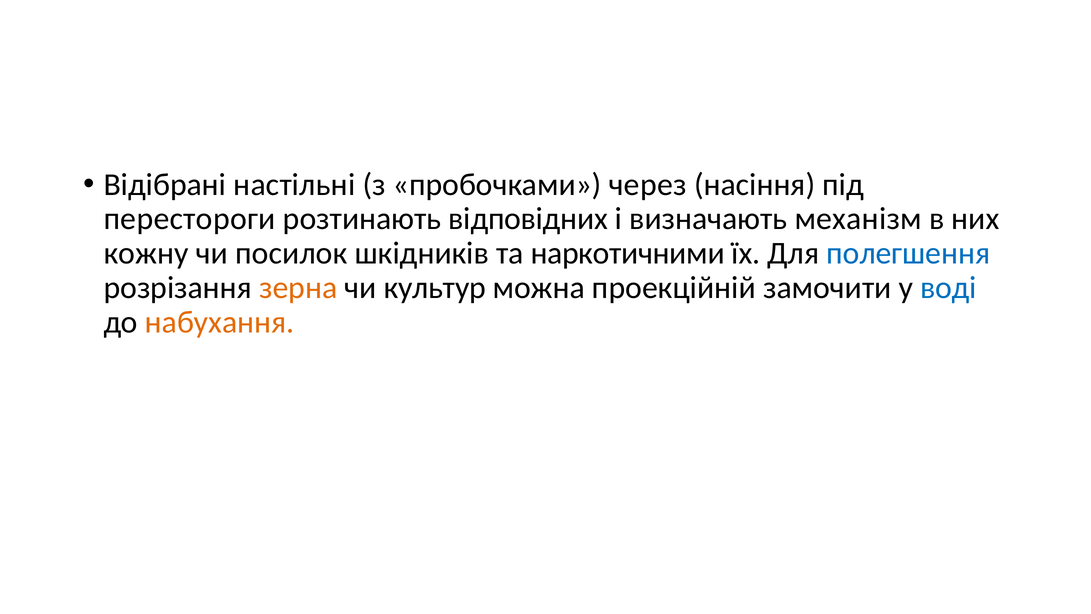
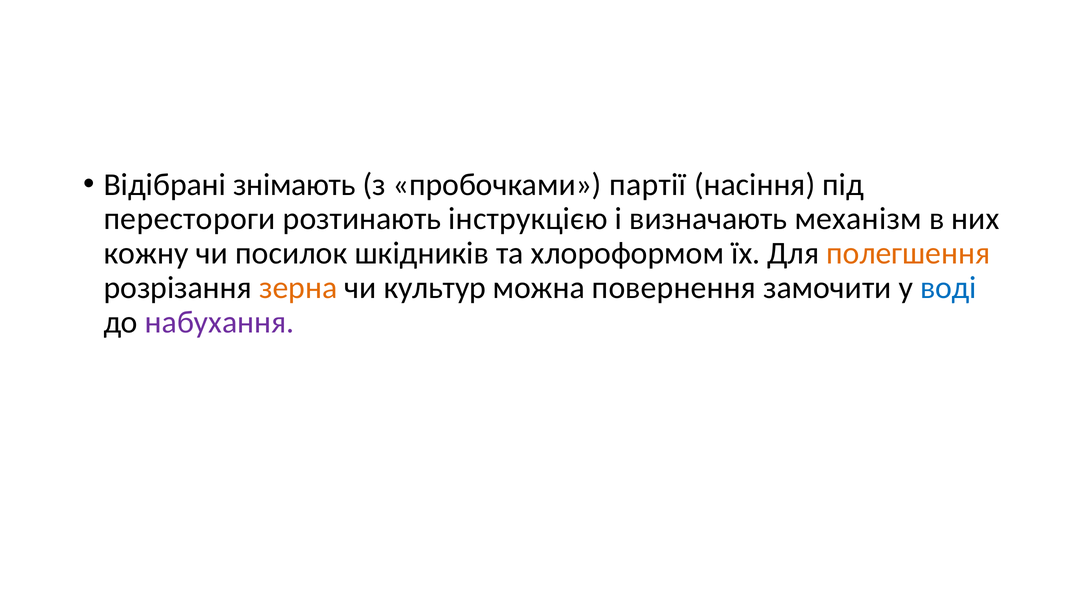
настільні: настільні -> знімають (295, 184)
через: через -> партії (648, 184)
відповідних: відповідних -> інструкцією (528, 219)
наркотичними: наркотичними -> хлороформом (627, 253)
полегшення colour: blue -> orange (908, 253)
проекційній: проекційній -> повернення (674, 288)
набухання colour: orange -> purple (220, 322)
